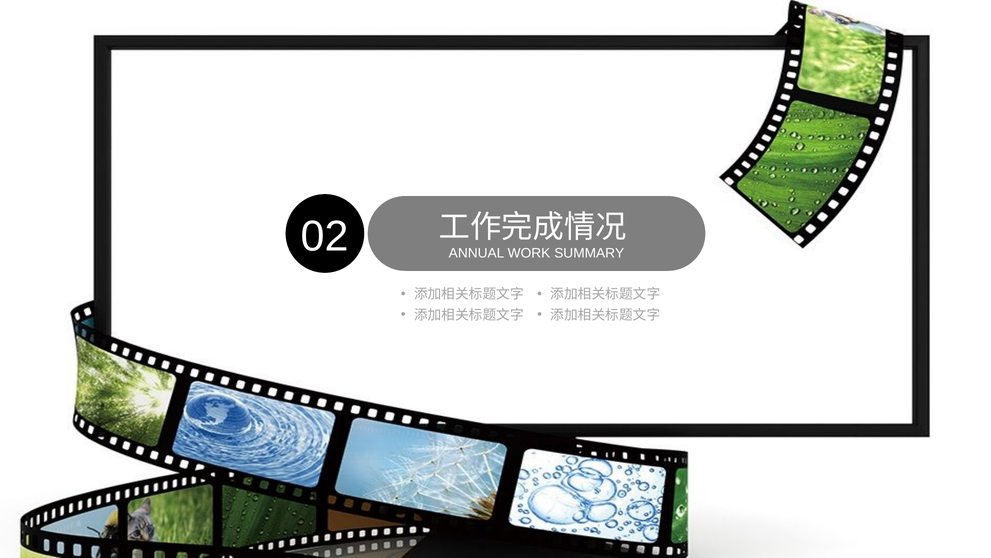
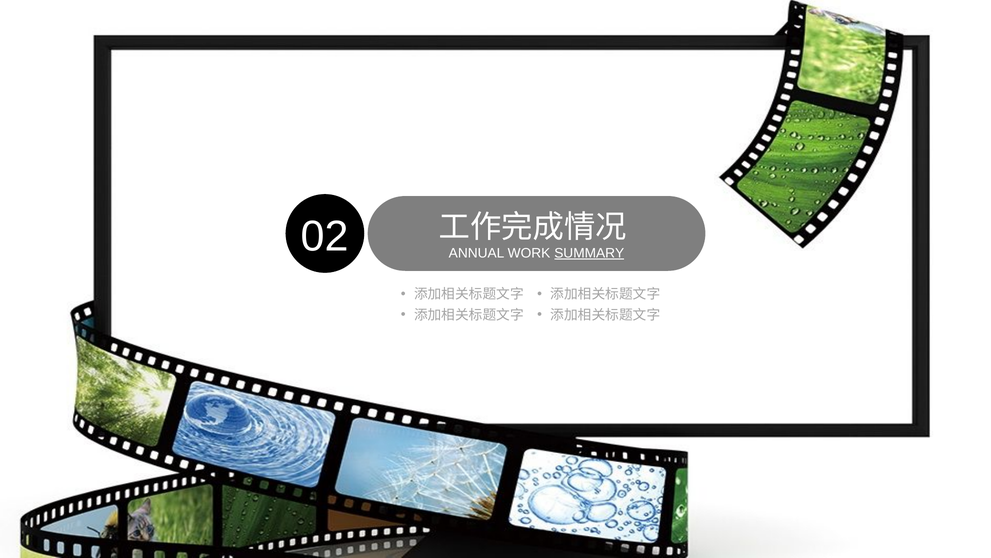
SUMMARY underline: none -> present (589, 253)
